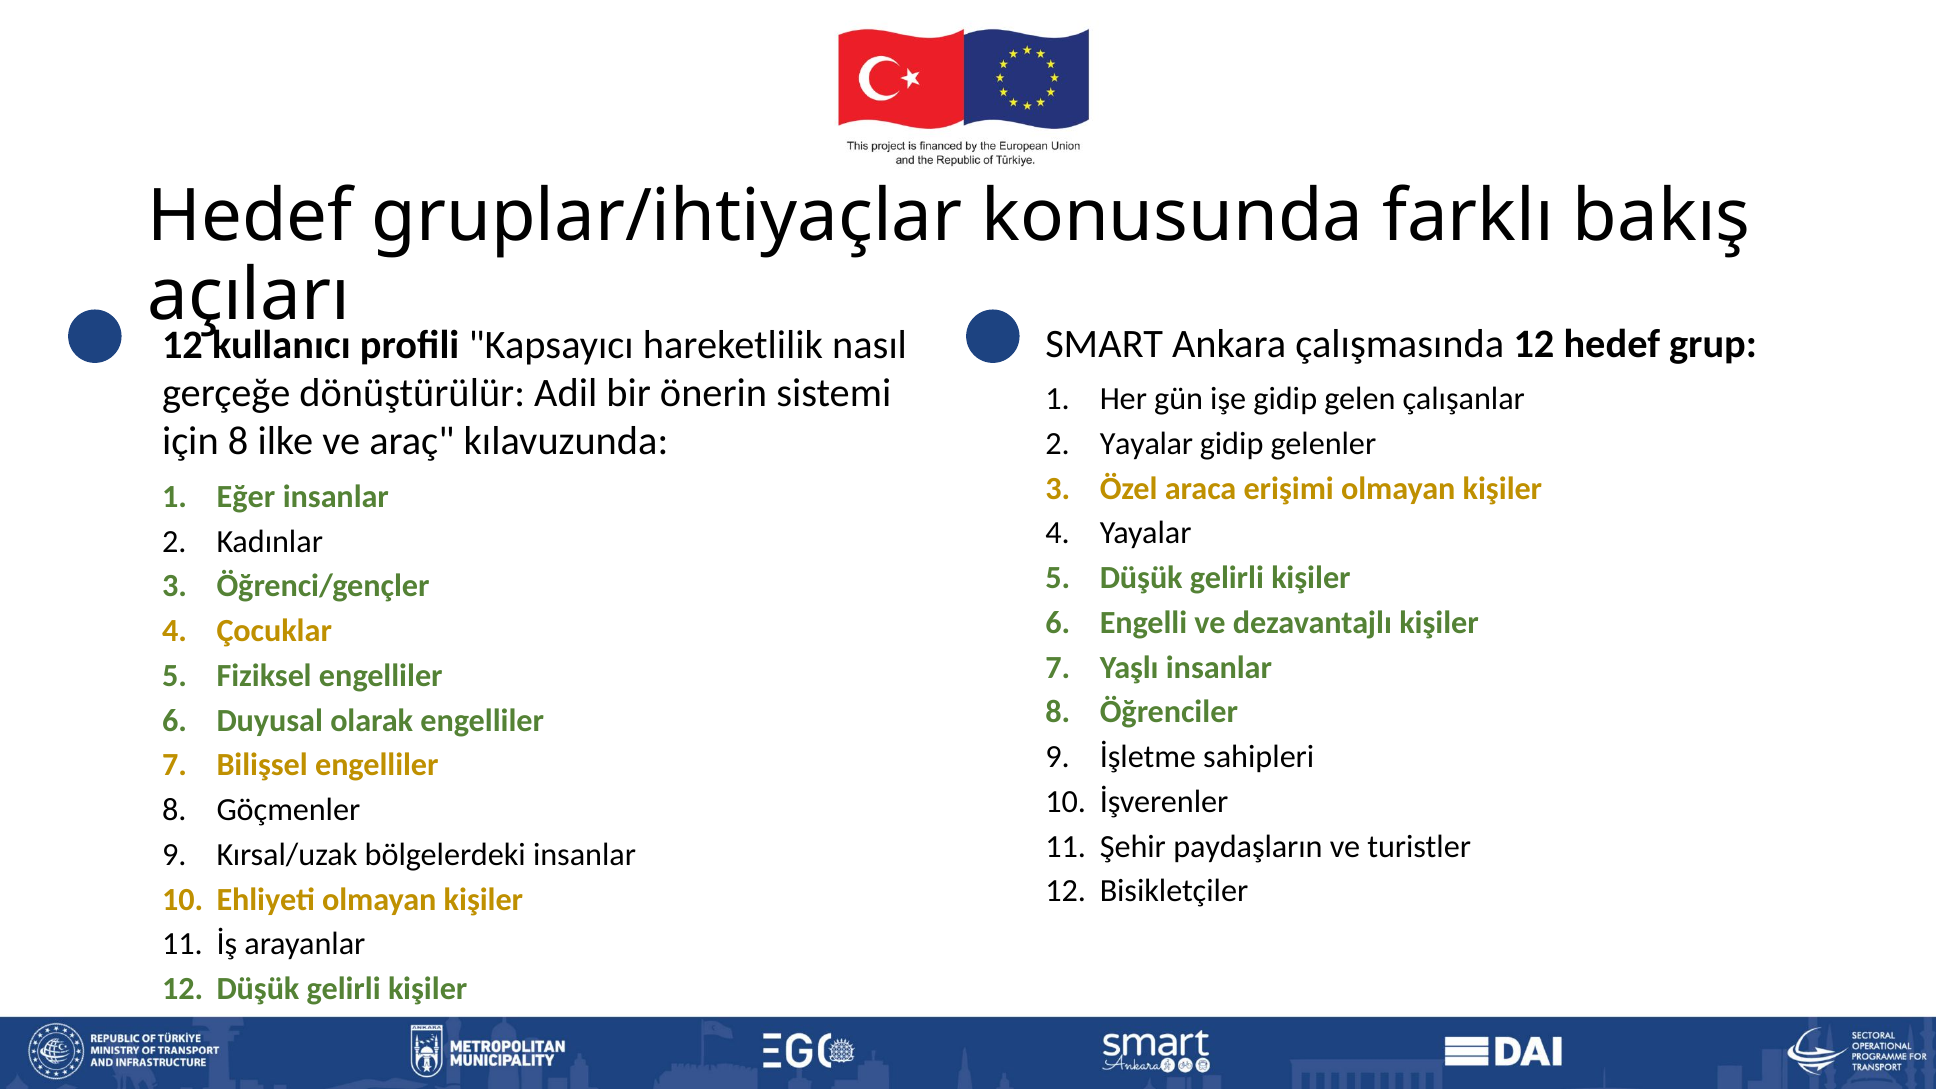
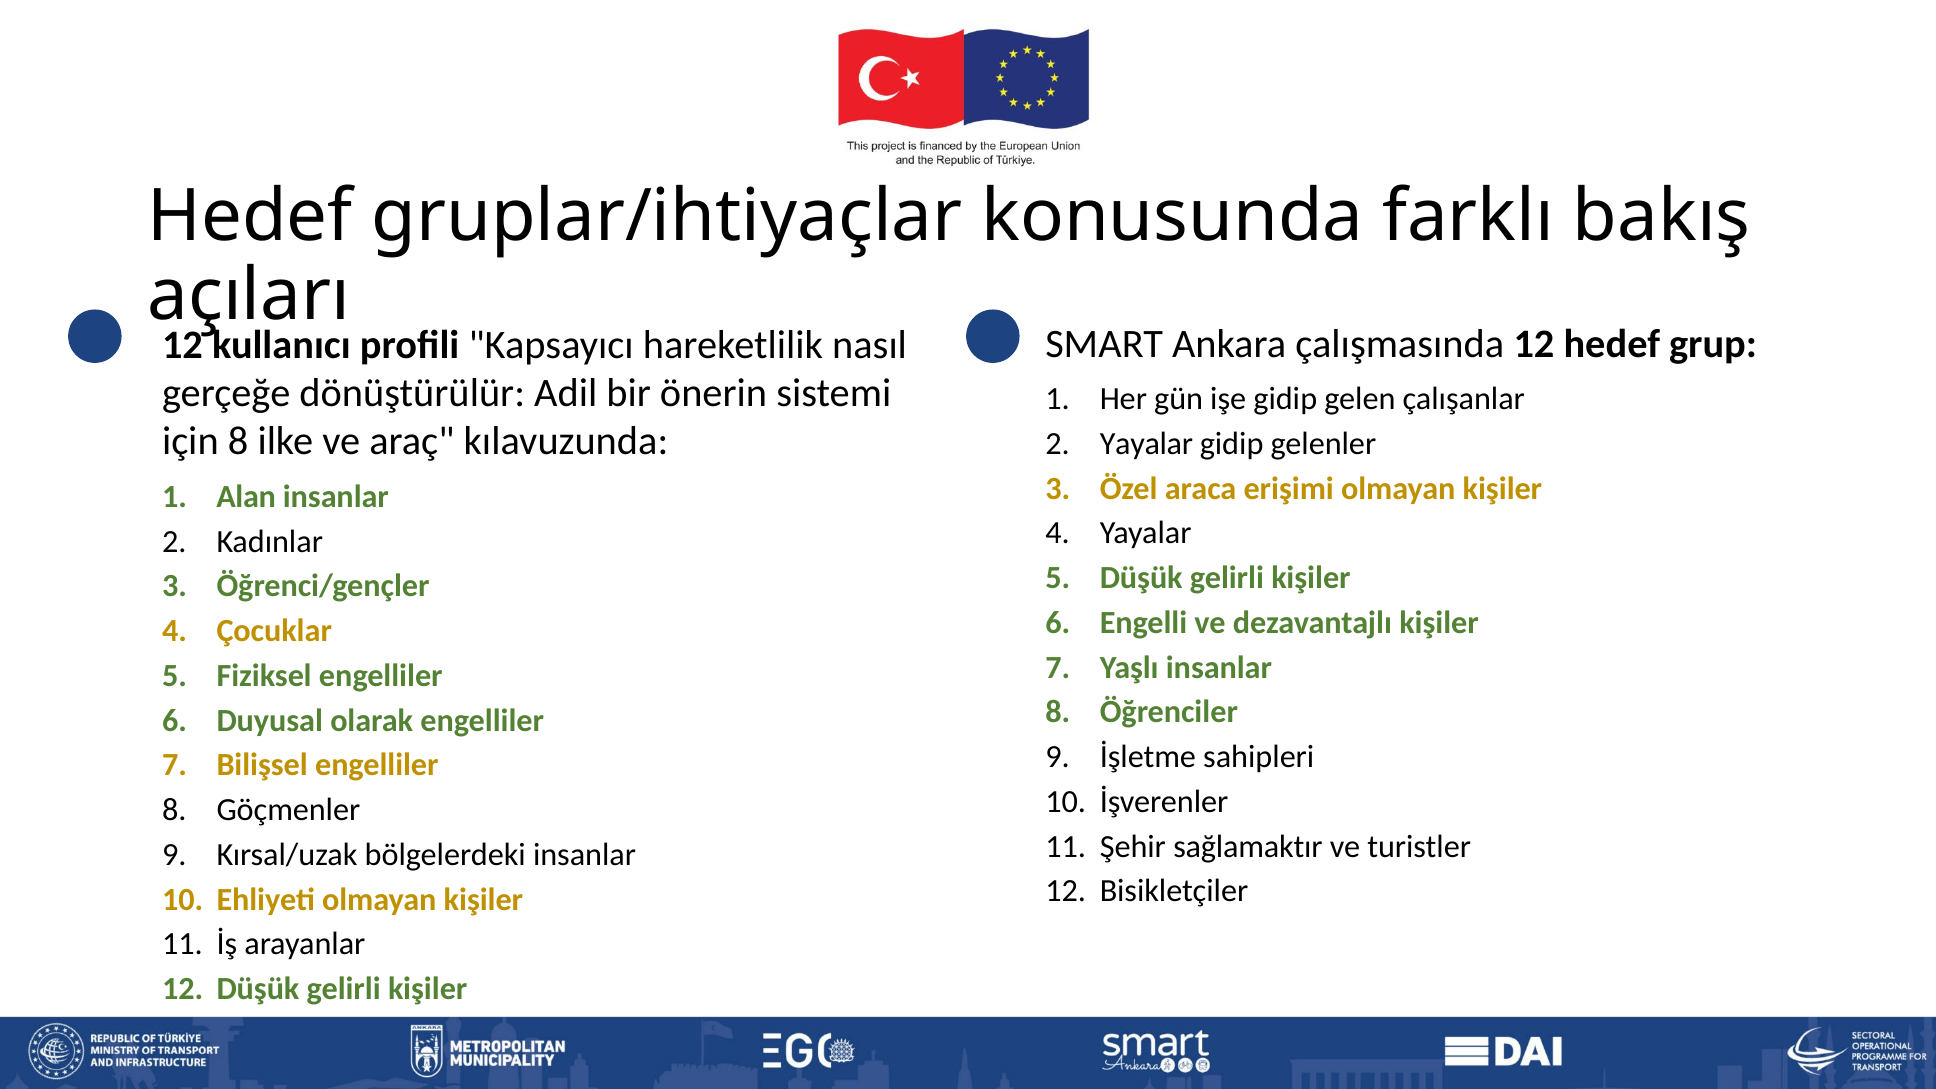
Eğer: Eğer -> Alan (246, 497)
paydaşların: paydaşların -> sağlamaktır (1248, 846)
